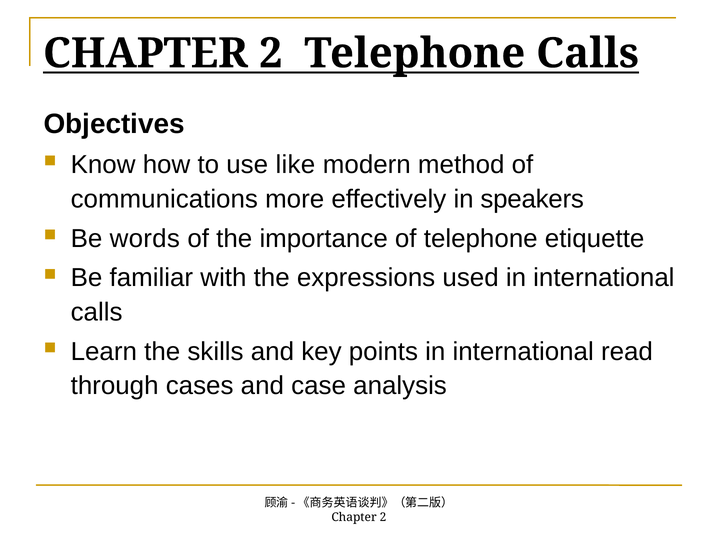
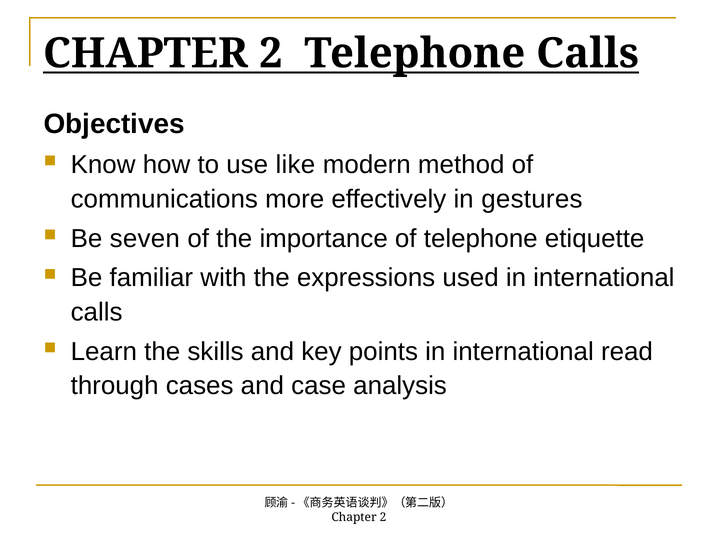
speakers: speakers -> gestures (532, 199)
words: words -> seven (145, 238)
